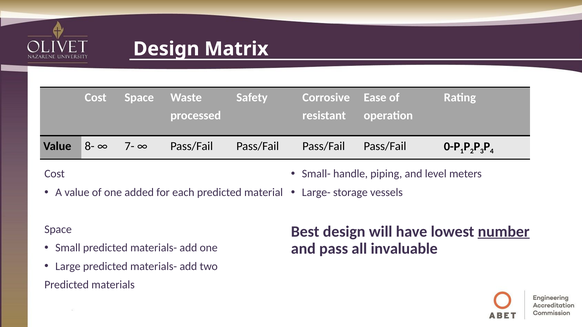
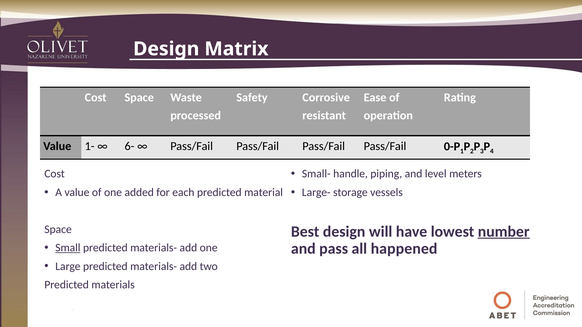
8-: 8- -> 1- (90, 146)
7-: 7- -> 6- (129, 146)
Small underline: none -> present (68, 248)
invaluable: invaluable -> happened (404, 249)
